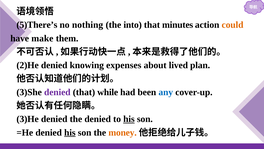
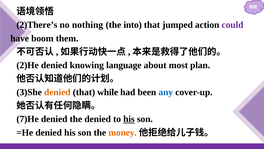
5)There’s: 5)There’s -> 2)There’s (37, 25)
minutes: minutes -> jumped (178, 25)
could colour: orange -> purple (233, 25)
make: make -> boom (42, 38)
expenses: expenses -> language (124, 65)
lived: lived -> most (178, 65)
denied colour: purple -> orange (57, 92)
3)He: 3)He -> 7)He (28, 119)
his underline: present -> none (70, 132)
